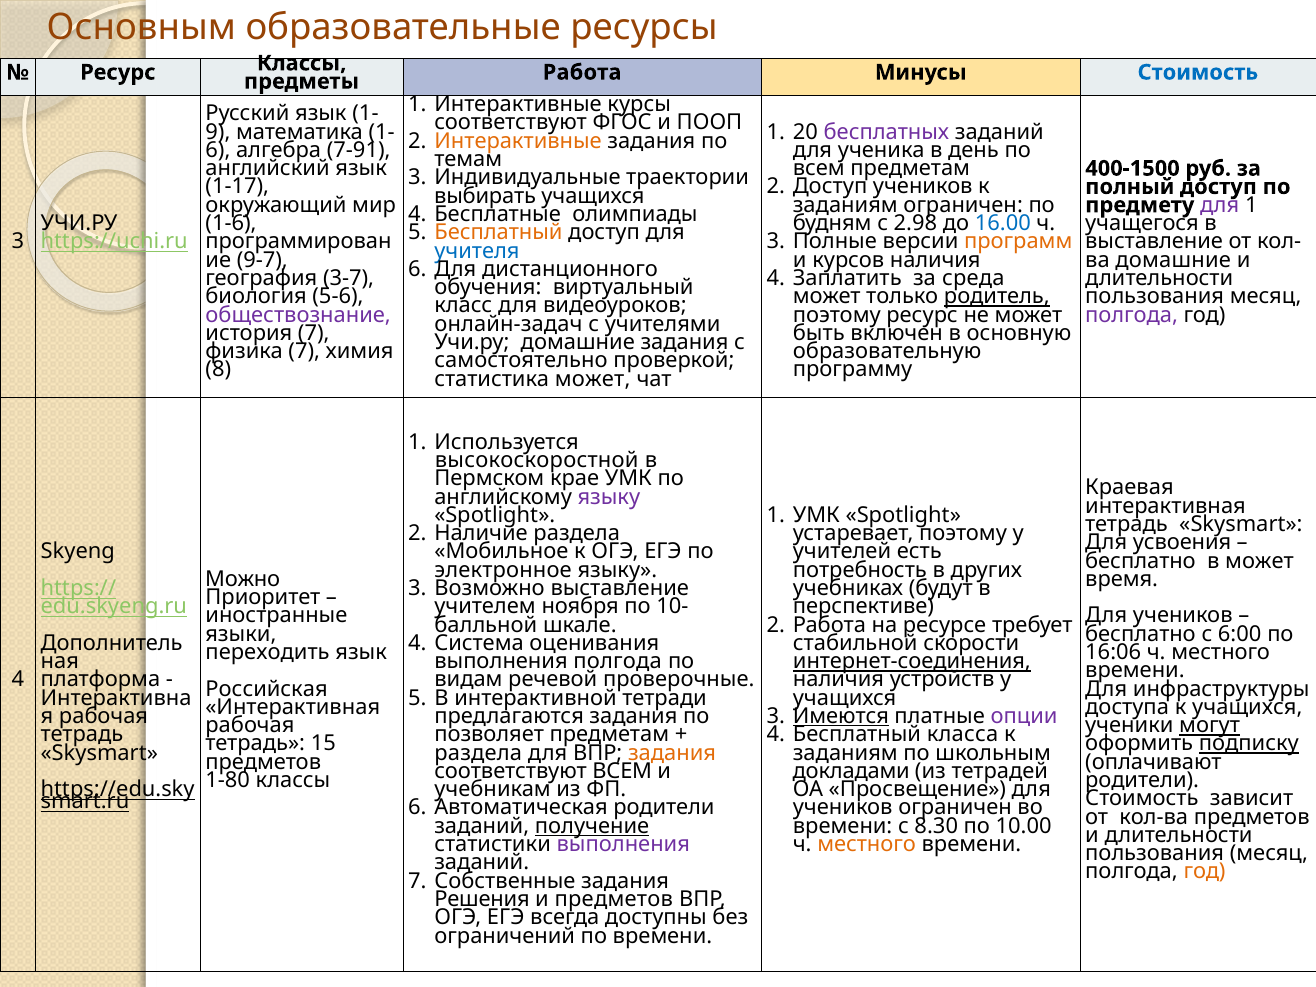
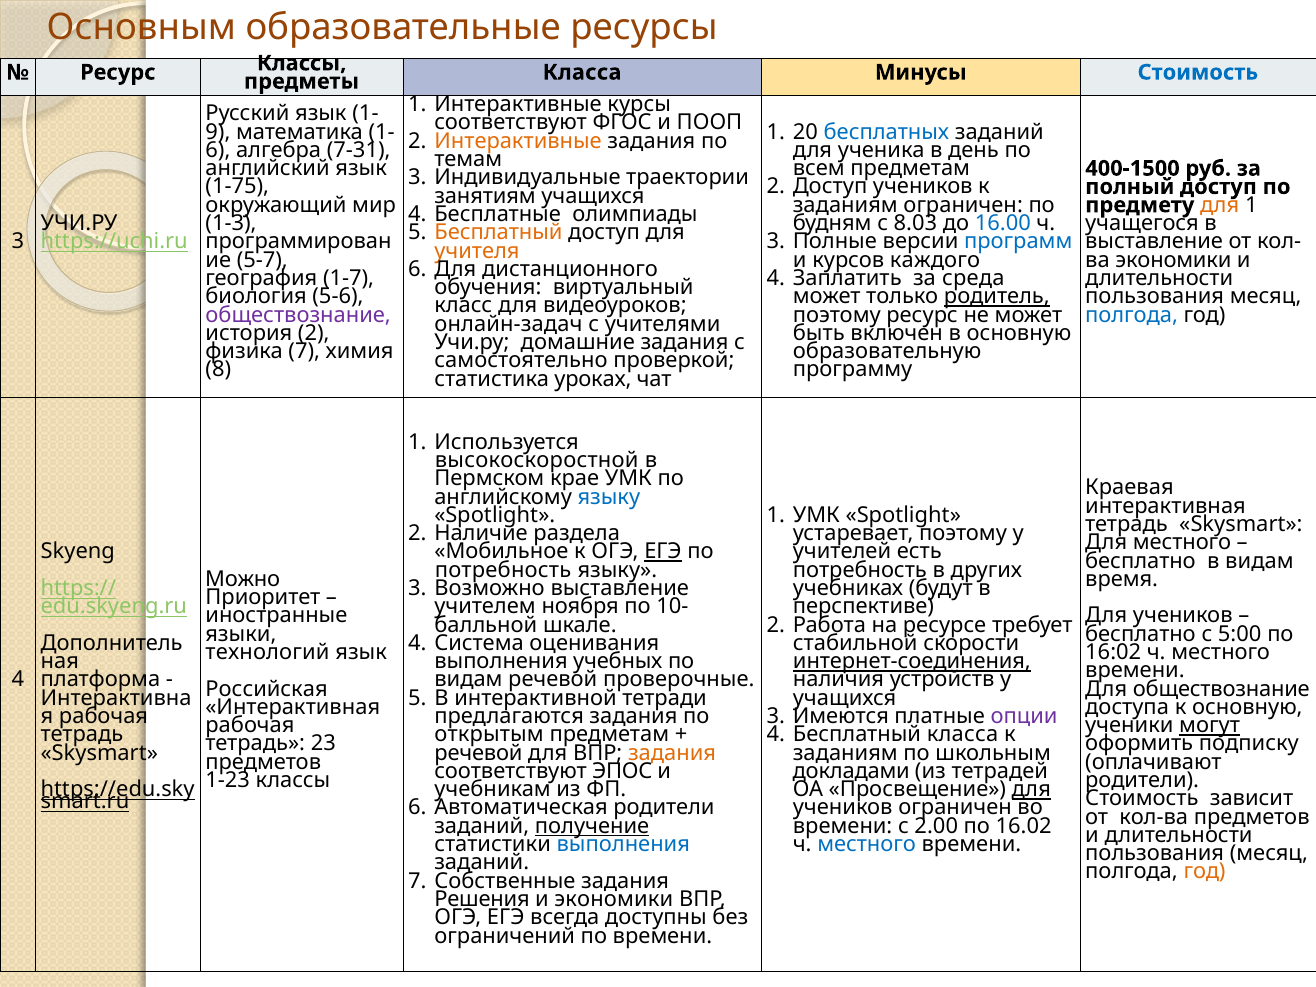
предметы Работа: Работа -> Класса (582, 72)
бесплатных colour: purple -> blue (886, 132)
7-91: 7-91 -> 7-31 (359, 150)
1-17: 1-17 -> 1-75 (237, 187)
выбирать: выбирать -> занятиям (485, 196)
для colour: purple -> orange (1220, 205)
1-6: 1-6 -> 1-3 (231, 223)
2.98: 2.98 -> 8.03 (915, 223)
программ colour: orange -> blue (1018, 242)
учителя colour: blue -> orange (477, 251)
9-7: 9-7 -> 5-7 (262, 260)
курсов наличия: наличия -> каждого (935, 260)
домашние: домашние -> экономики (1173, 260)
3-7: 3-7 -> 1-7 (349, 278)
полгода colour: purple -> blue (1132, 315)
история 7: 7 -> 2 (314, 333)
статистика может: может -> уроках (593, 379)
языку colour: purple -> blue (609, 497)
Для усвоения: усвоения -> местного (1182, 543)
ЕГЭ underline: none -> present (663, 552)
в может: может -> видам (1259, 561)
электронное: электронное -> потребность (503, 570)
6:00: 6:00 -> 5:00 (1240, 634)
переходить: переходить -> технологий (268, 652)
16:06: 16:06 -> 16:02 (1113, 652)
выполнения полгода: полгода -> учебных (618, 661)
Для инфраструктуры: инфраструктуры -> обществознание (1221, 689)
к учащихся: учащихся -> основную (1247, 707)
Имеются underline: present -> none (841, 716)
позволяет: позволяет -> открытым (489, 735)
15: 15 -> 23 (323, 744)
подписку underline: present -> none (1249, 744)
раздела: раздела -> речевой (478, 753)
соответствуют ВСЕМ: ВСЕМ -> ЭПОС (622, 771)
1-80: 1-80 -> 1-23 (228, 780)
для underline: none -> present (1031, 789)
8.30: 8.30 -> 2.00 (936, 826)
10.00: 10.00 -> 16.02 (1024, 826)
выполнения colour: purple -> blue (623, 844)
местного colour: orange -> blue (867, 844)
и предметов: предметов -> экономики (614, 899)
